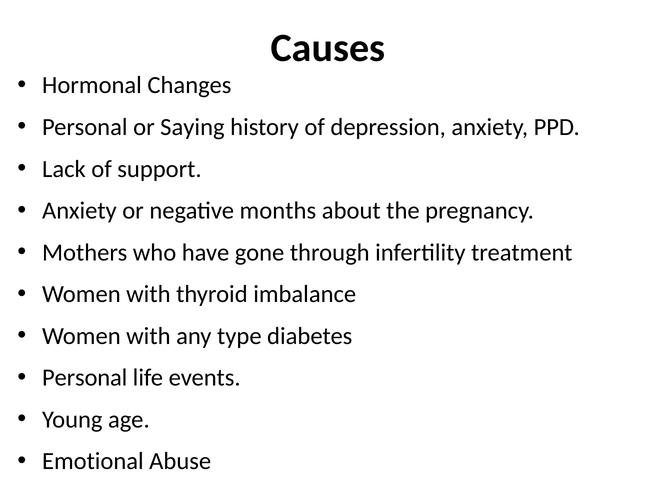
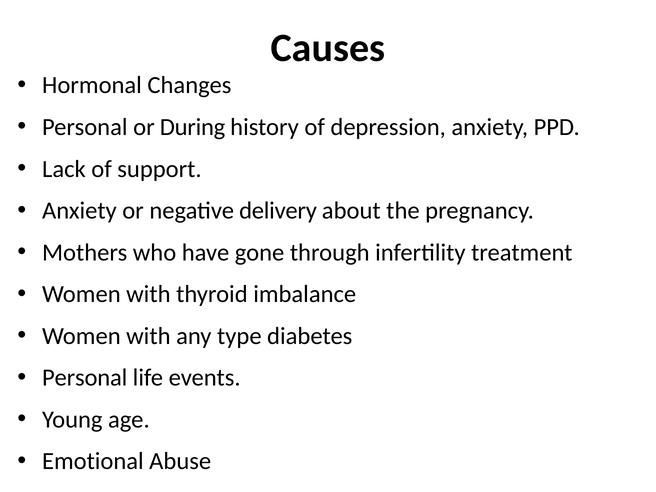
Saying: Saying -> During (193, 127)
months: months -> delivery (278, 211)
